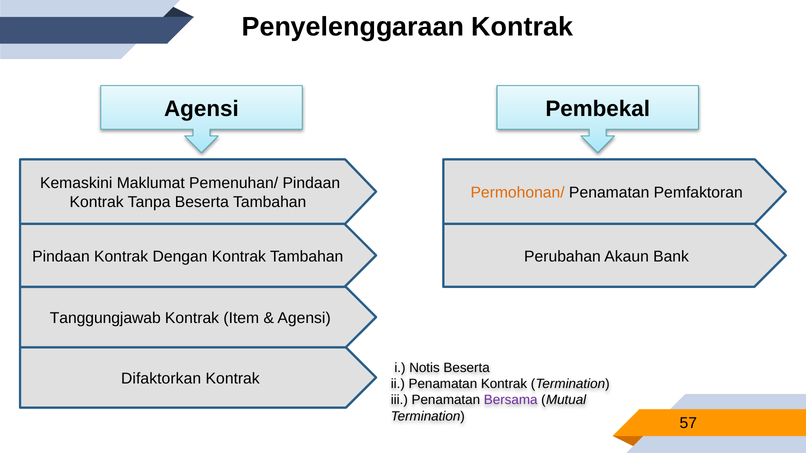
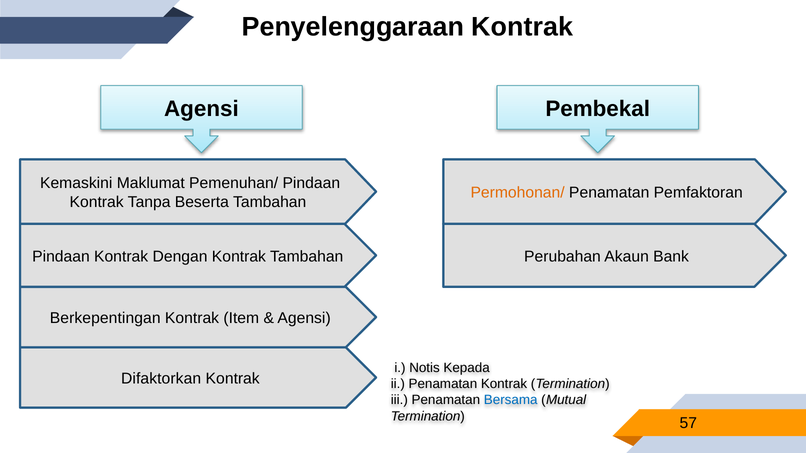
Tanggungjawab: Tanggungjawab -> Berkepentingan (105, 318)
Notis Beserta: Beserta -> Kepada (467, 368)
Bersama colour: purple -> blue (511, 400)
